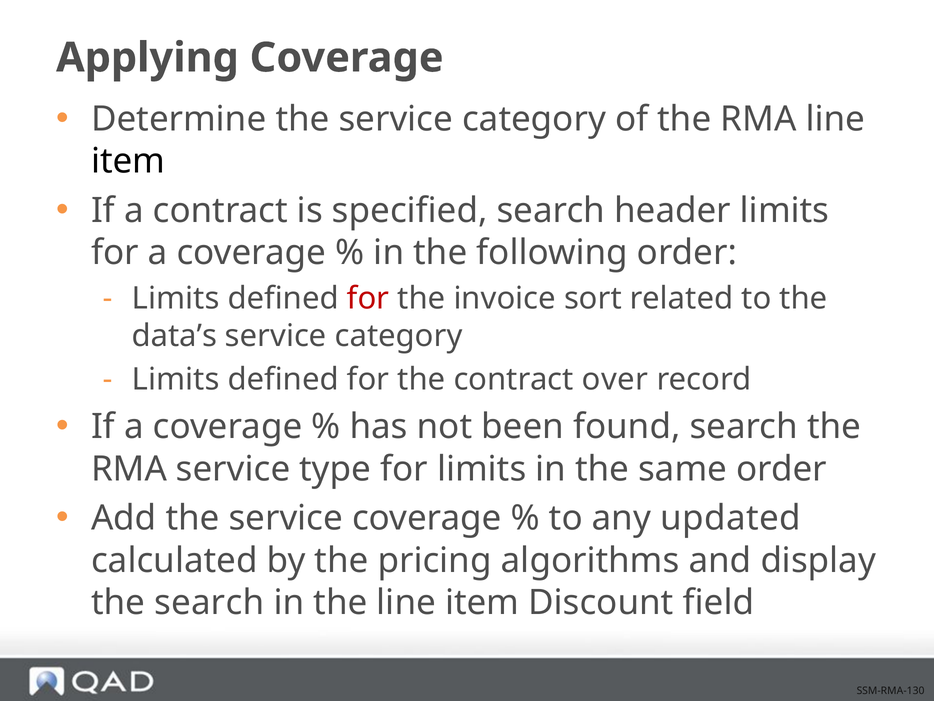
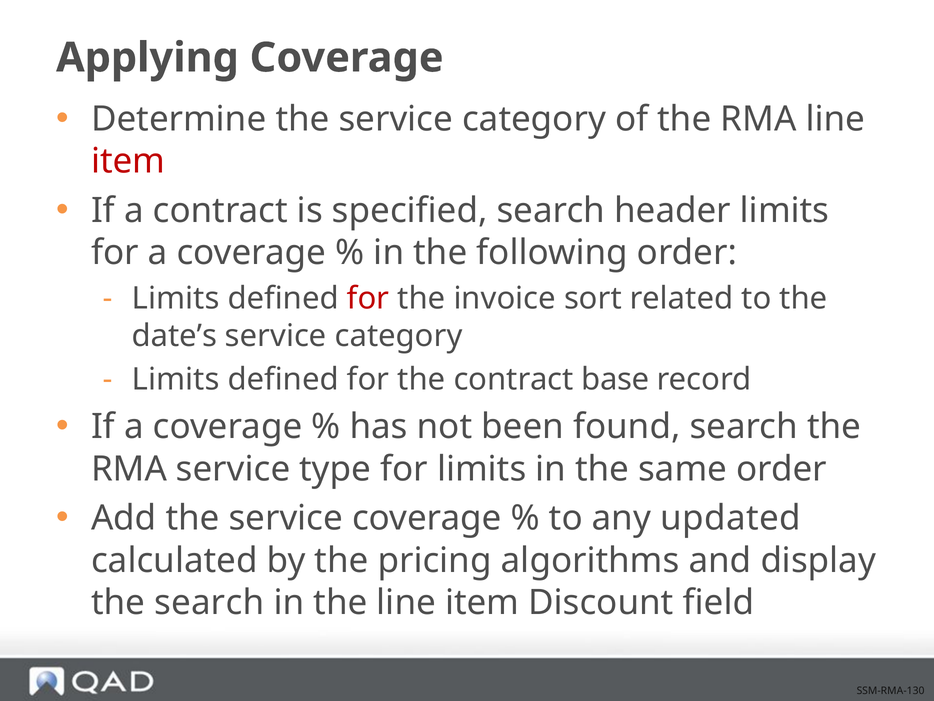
item colour: black -> red (128, 161)
data’s: data’s -> date’s (174, 336)
over: over -> base (615, 379)
